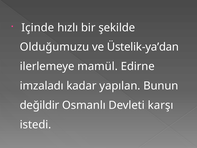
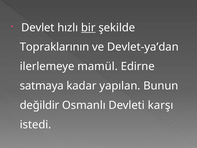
Içinde: Içinde -> Devlet (38, 28)
bir underline: none -> present (88, 28)
Olduğumuzu: Olduğumuzu -> Topraklarının (55, 47)
Üstelik-ya’dan: Üstelik-ya’dan -> Devlet-ya’dan (143, 47)
imzaladı: imzaladı -> satmaya (42, 86)
